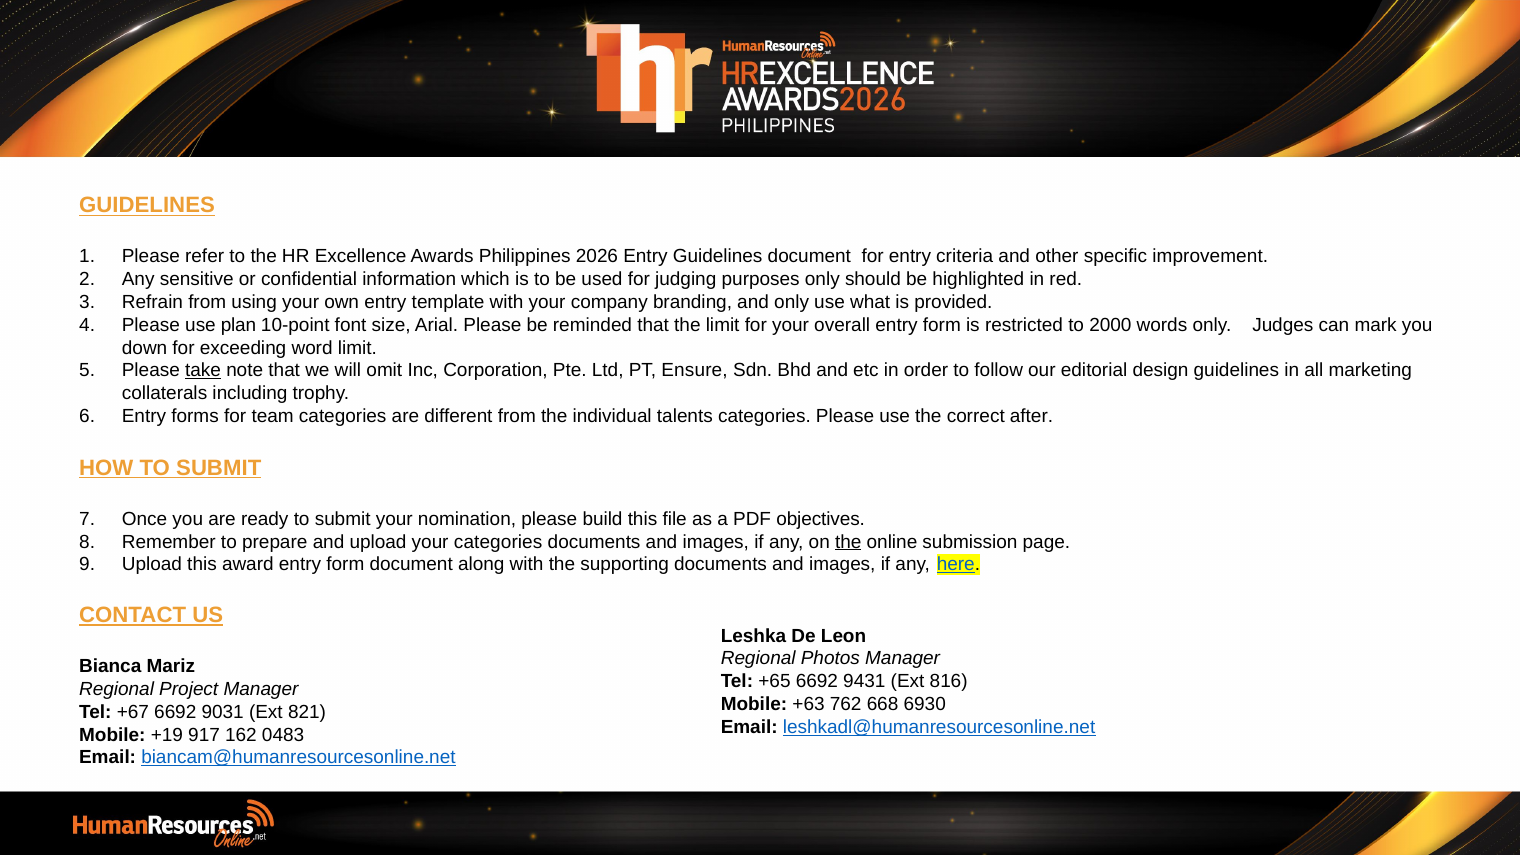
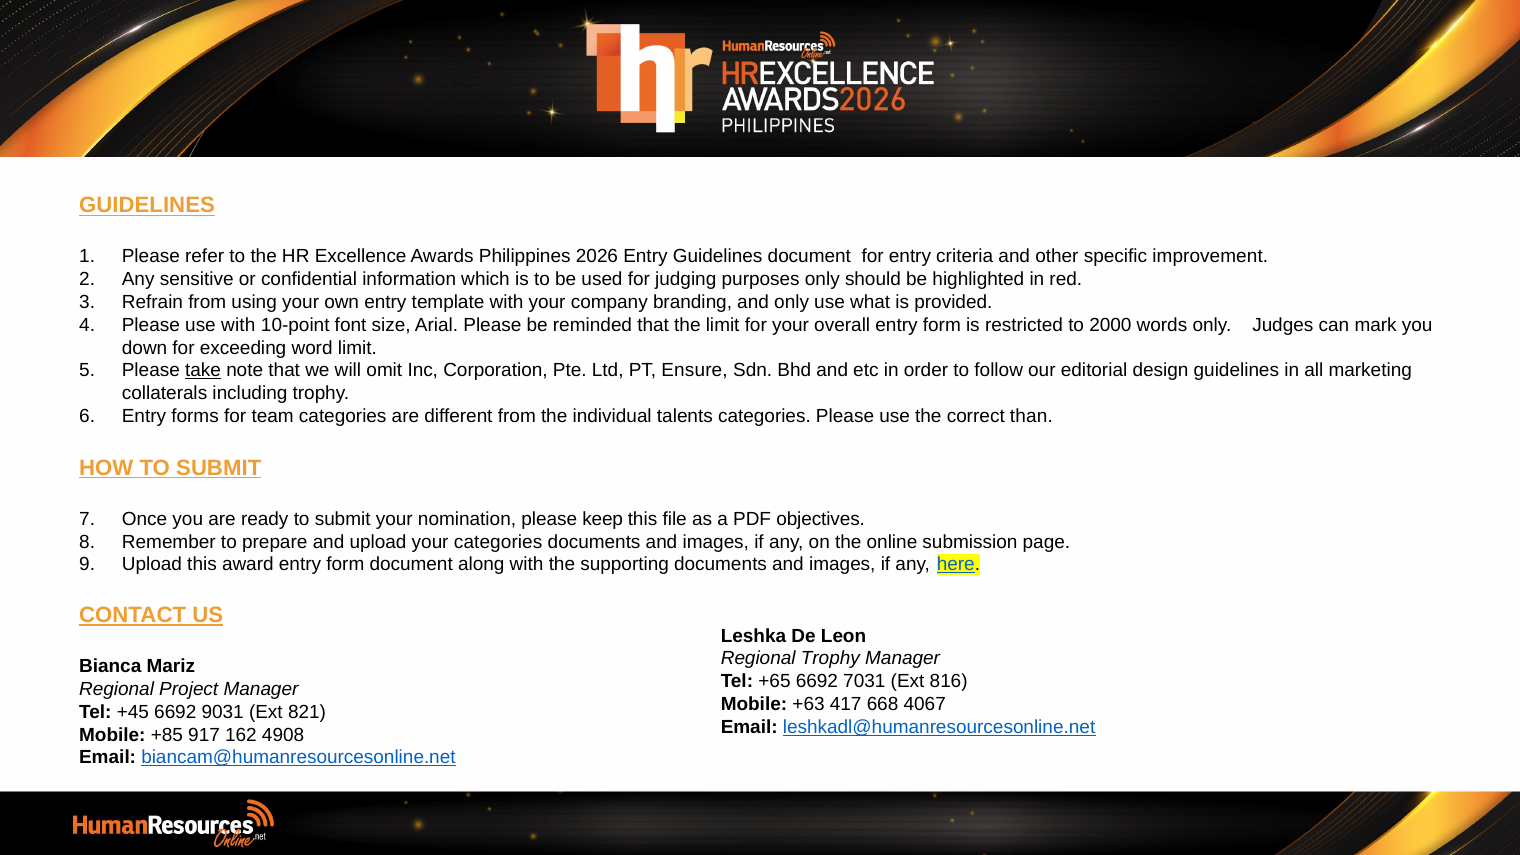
use plan: plan -> with (238, 325)
after: after -> than (1031, 416)
build: build -> keep (603, 519)
the underline: present -> none (848, 542)
Regional Photos: Photos -> Trophy (830, 659)
9431: 9431 -> 7031 (864, 681)
762: 762 -> 417 (846, 704)
6930: 6930 -> 4067 (925, 704)
+67: +67 -> +45 (133, 712)
+19: +19 -> +85 (167, 735)
0483: 0483 -> 4908 (283, 735)
